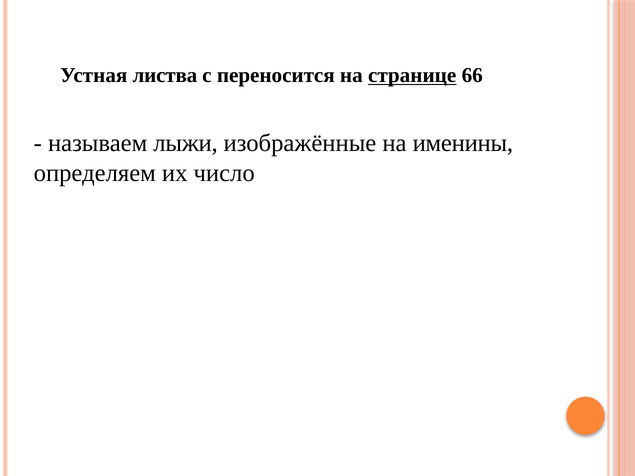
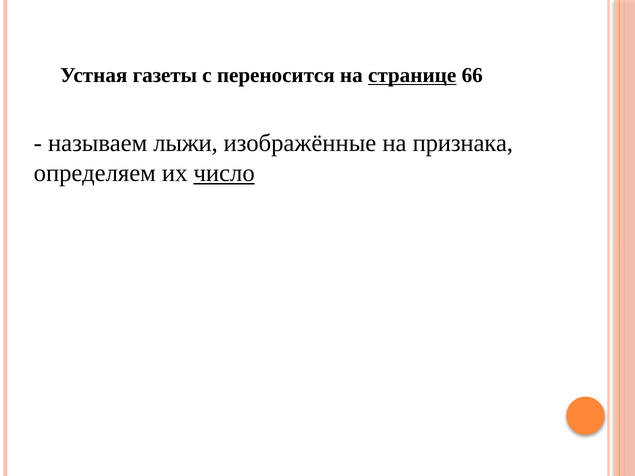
листва: листва -> газеты (165, 75)
именины: именины -> признака (463, 143)
число underline: none -> present (224, 173)
